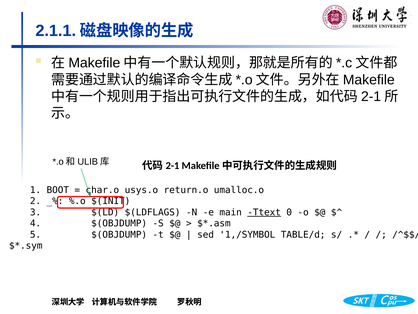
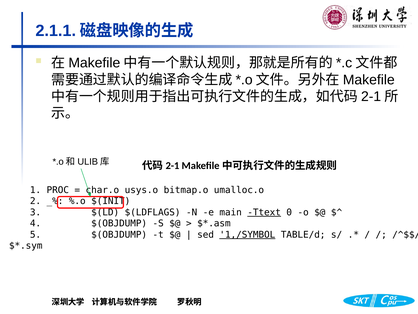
BOOT: BOOT -> PROC (58, 190)
return.o: return.o -> bitmap.o (186, 190)
1,/SYMBOL underline: none -> present (247, 234)
